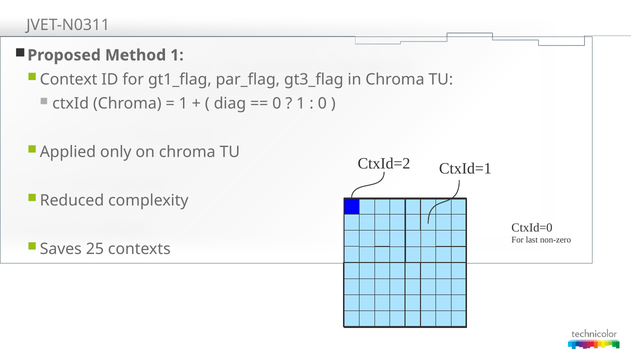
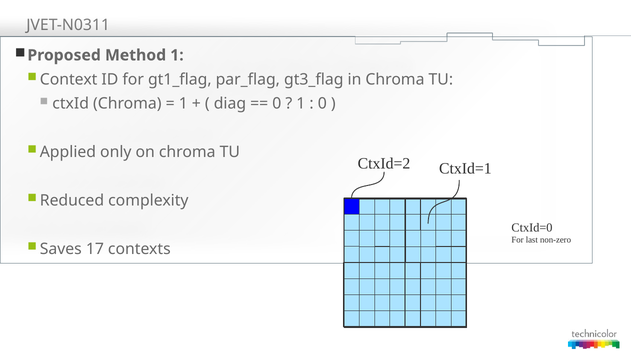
25: 25 -> 17 (95, 249)
